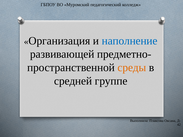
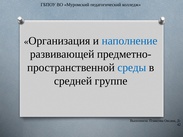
среды colour: orange -> blue (132, 68)
